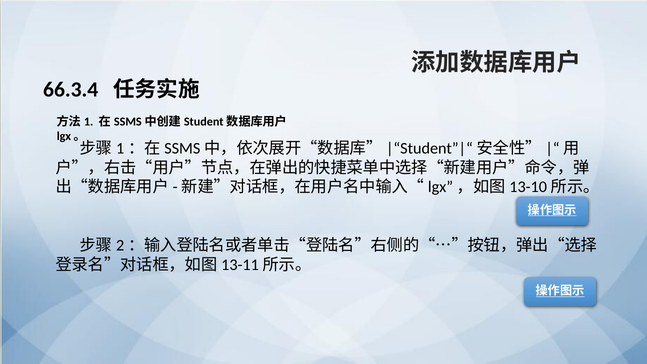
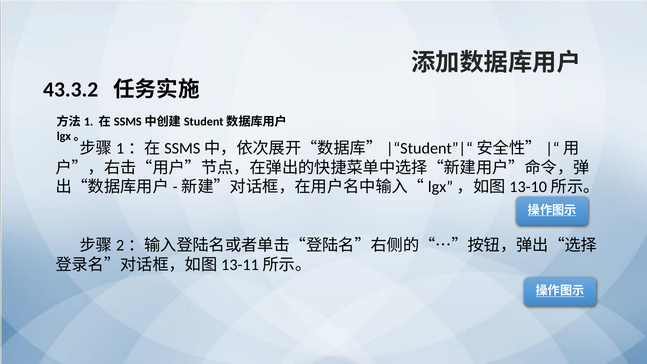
66.3.4: 66.3.4 -> 43.3.2 (71, 89)
